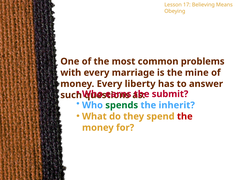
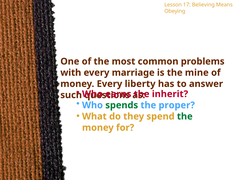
submit: submit -> inherit (170, 94)
inherit: inherit -> proper (177, 105)
the colour: red -> green (185, 116)
